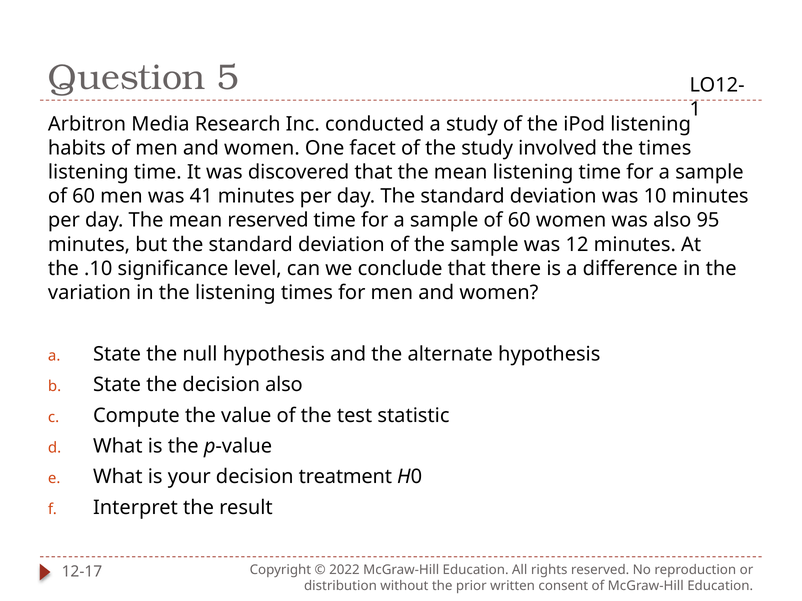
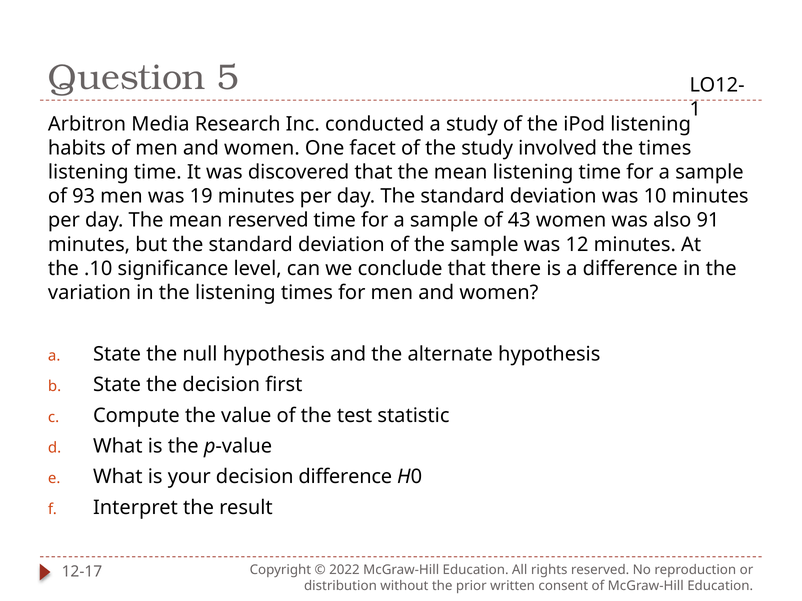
60: 60 -> 93 (84, 197)
41: 41 -> 19 (201, 197)
60: 60 -> 43 (519, 221)
95: 95 -> 91 (708, 221)
decision also: also -> first (284, 385)
decision treatment: treatment -> difference (345, 477)
